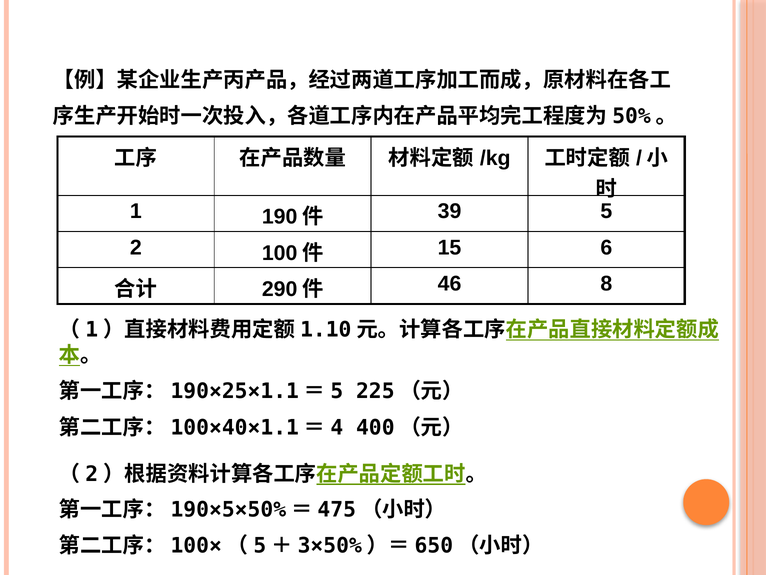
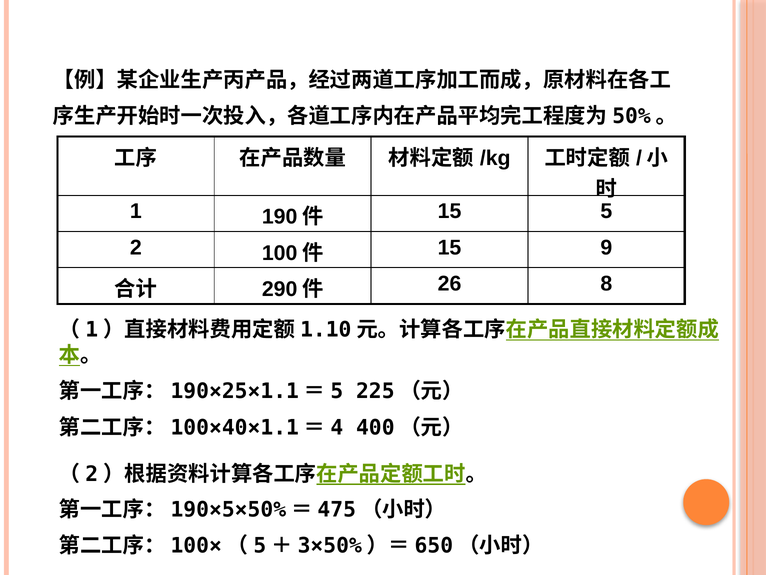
39: 39 -> 15 (450, 211)
6: 6 -> 9 (606, 247)
46: 46 -> 26 (450, 283)
